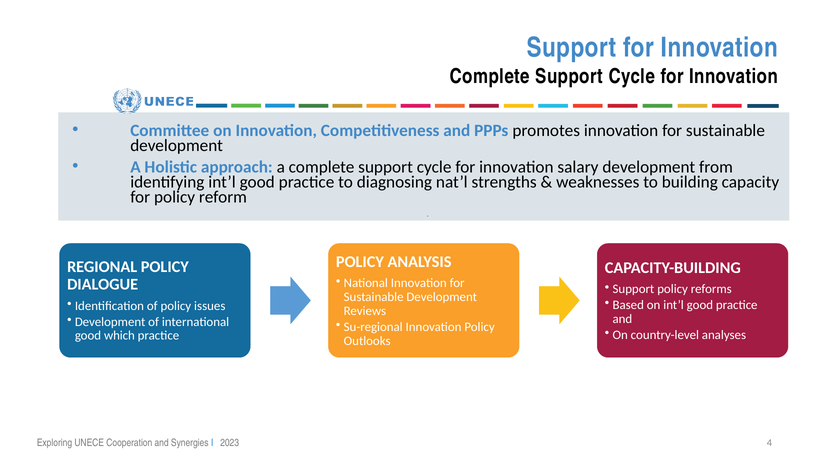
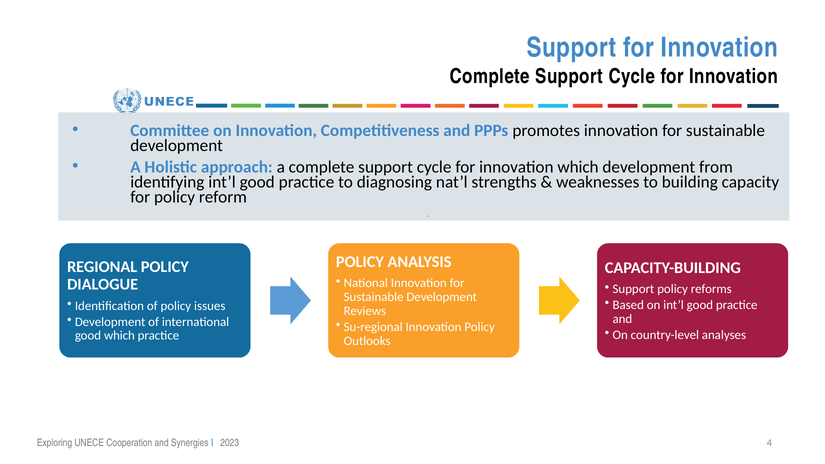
innovation salary: salary -> which (578, 167)
